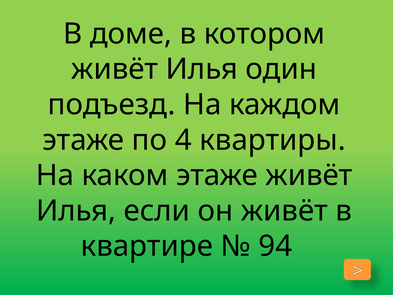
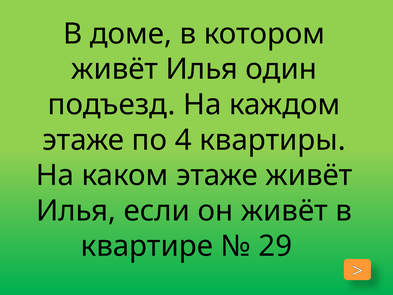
94: 94 -> 29 (275, 246)
